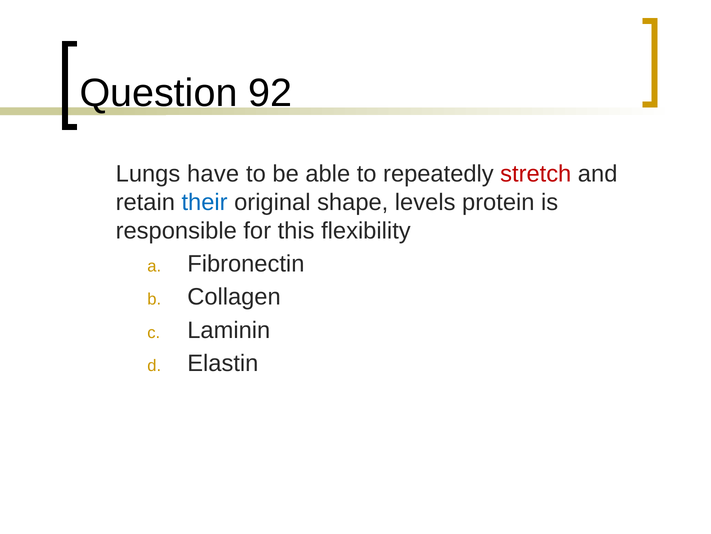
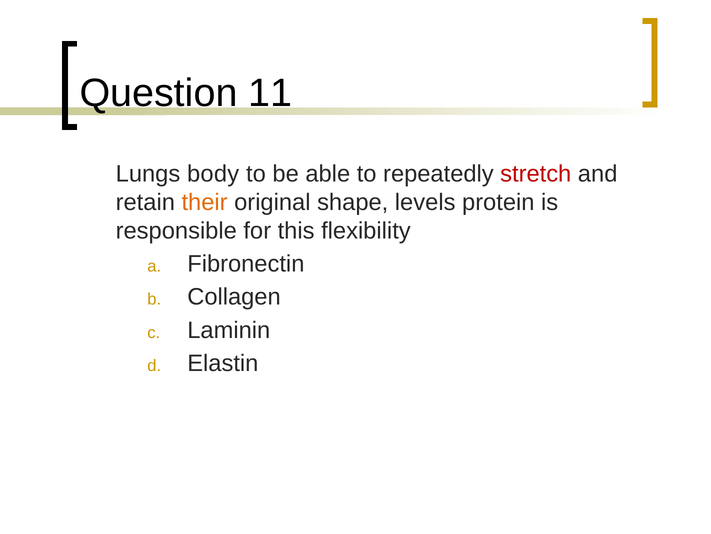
92: 92 -> 11 (270, 93)
have: have -> body (213, 173)
their colour: blue -> orange (205, 202)
